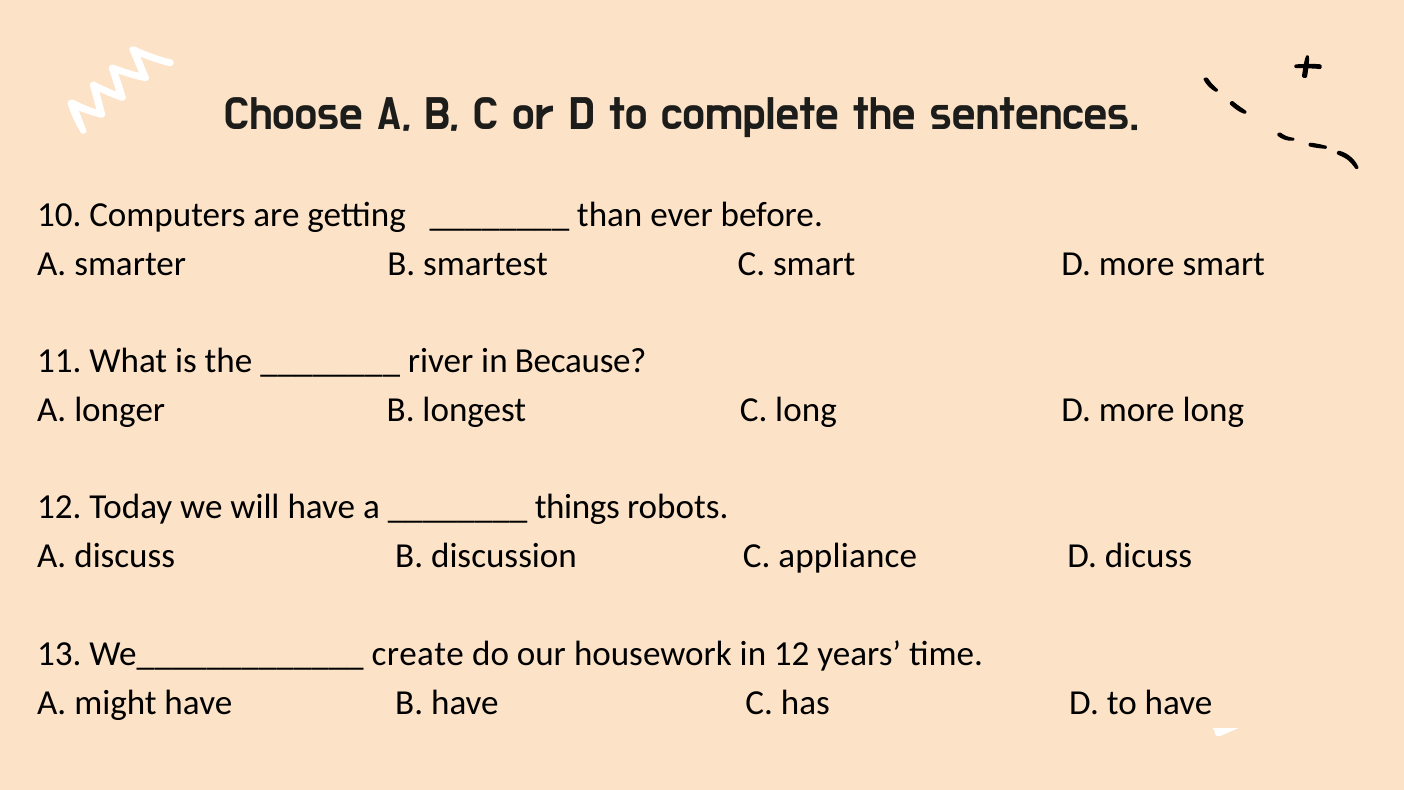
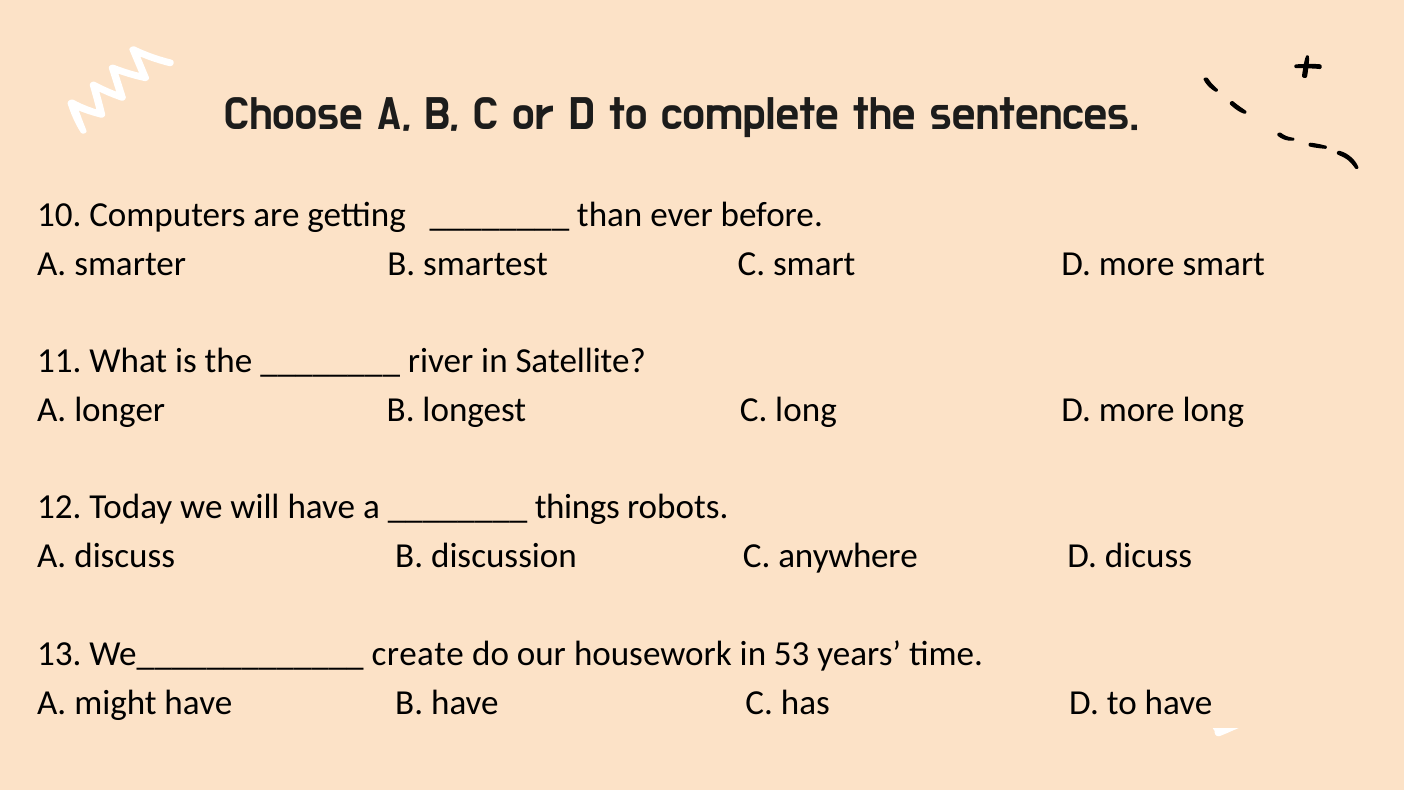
Because: Because -> Satellite (581, 361)
appliance: appliance -> anywhere (848, 556)
in 12: 12 -> 53 (792, 653)
